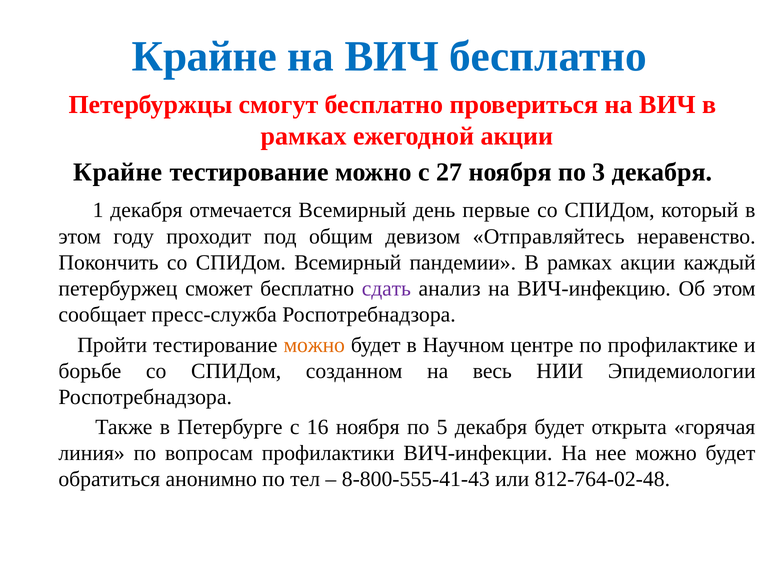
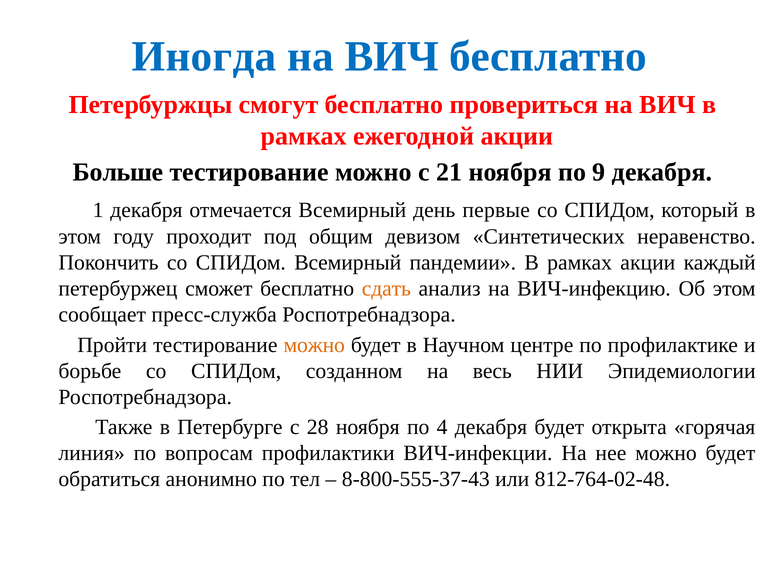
Крайне: Крайне -> Иногда (204, 56)
Крайне: Крайне -> Больше (118, 172)
27: 27 -> 21 (449, 172)
3: 3 -> 9 (599, 172)
Отправляйтесь: Отправляйтесь -> Синтетических (549, 237)
сдать colour: purple -> orange (386, 289)
16: 16 -> 28 (318, 427)
5: 5 -> 4 (442, 427)
8-800-555-41-43: 8-800-555-41-43 -> 8-800-555-37-43 (416, 479)
